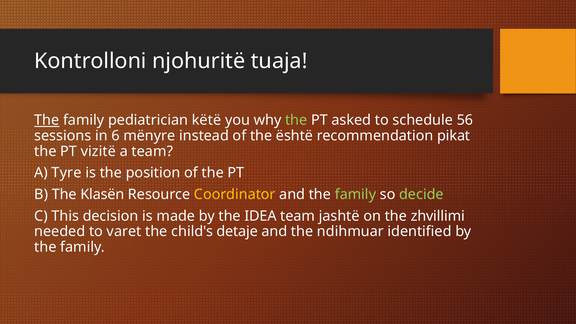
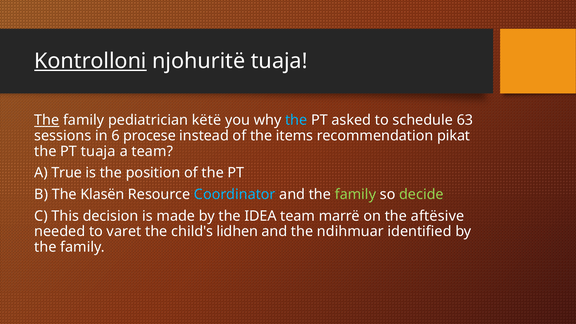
Kontrolloni underline: none -> present (90, 61)
the colour: light green -> light blue (296, 120)
56: 56 -> 63 (465, 120)
mënyre: mënyre -> procese (149, 136)
është: është -> items (295, 136)
PT vizitë: vizitë -> tuaja (98, 151)
Tyre: Tyre -> True (67, 173)
Coordinator colour: yellow -> light blue (235, 194)
jashtë: jashtë -> marrë (339, 216)
zhvillimi: zhvillimi -> aftësive (438, 216)
detaje: detaje -> lidhen (237, 232)
